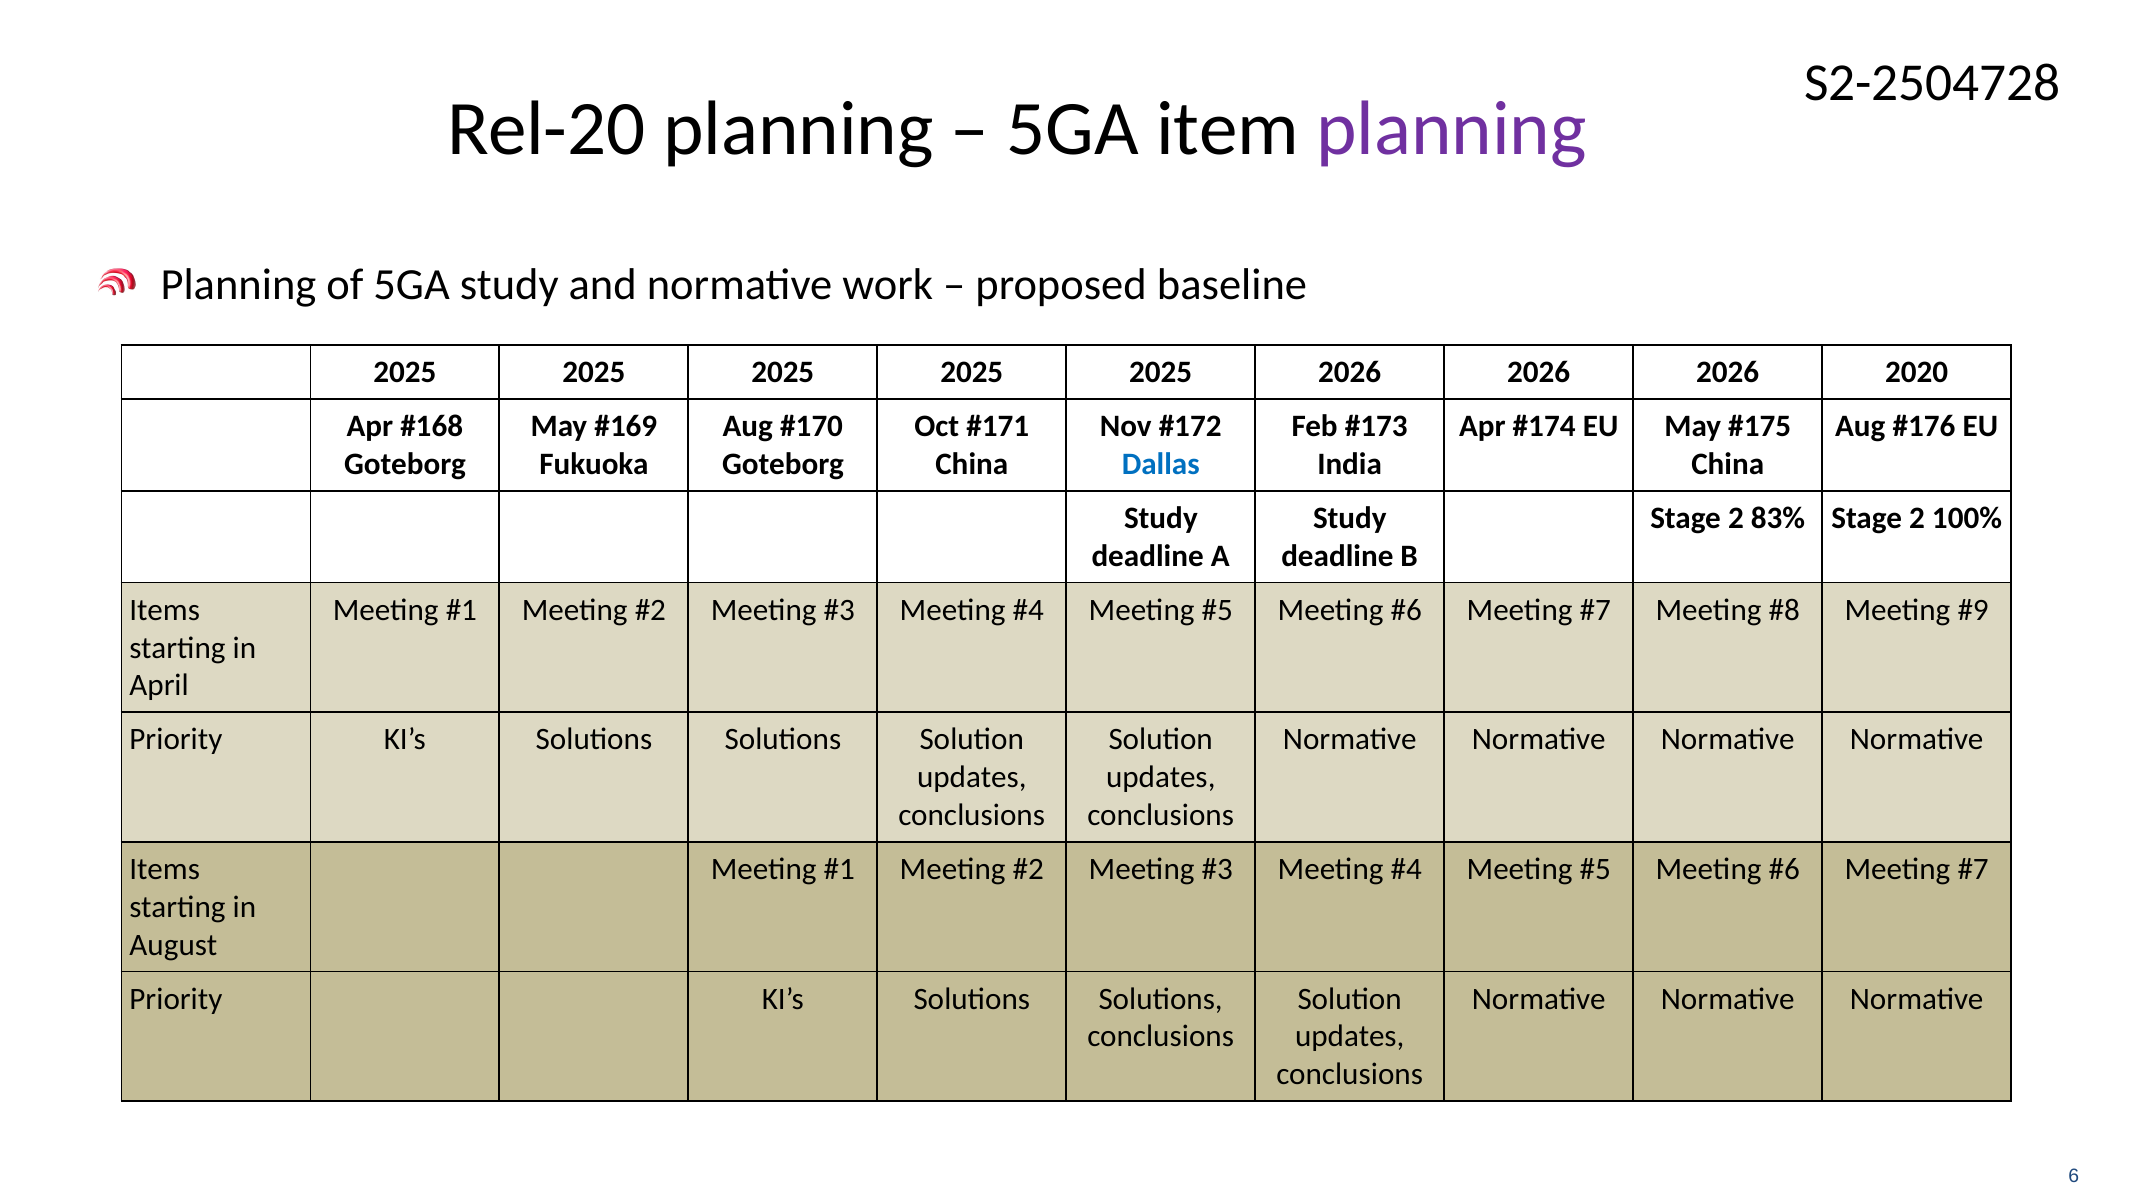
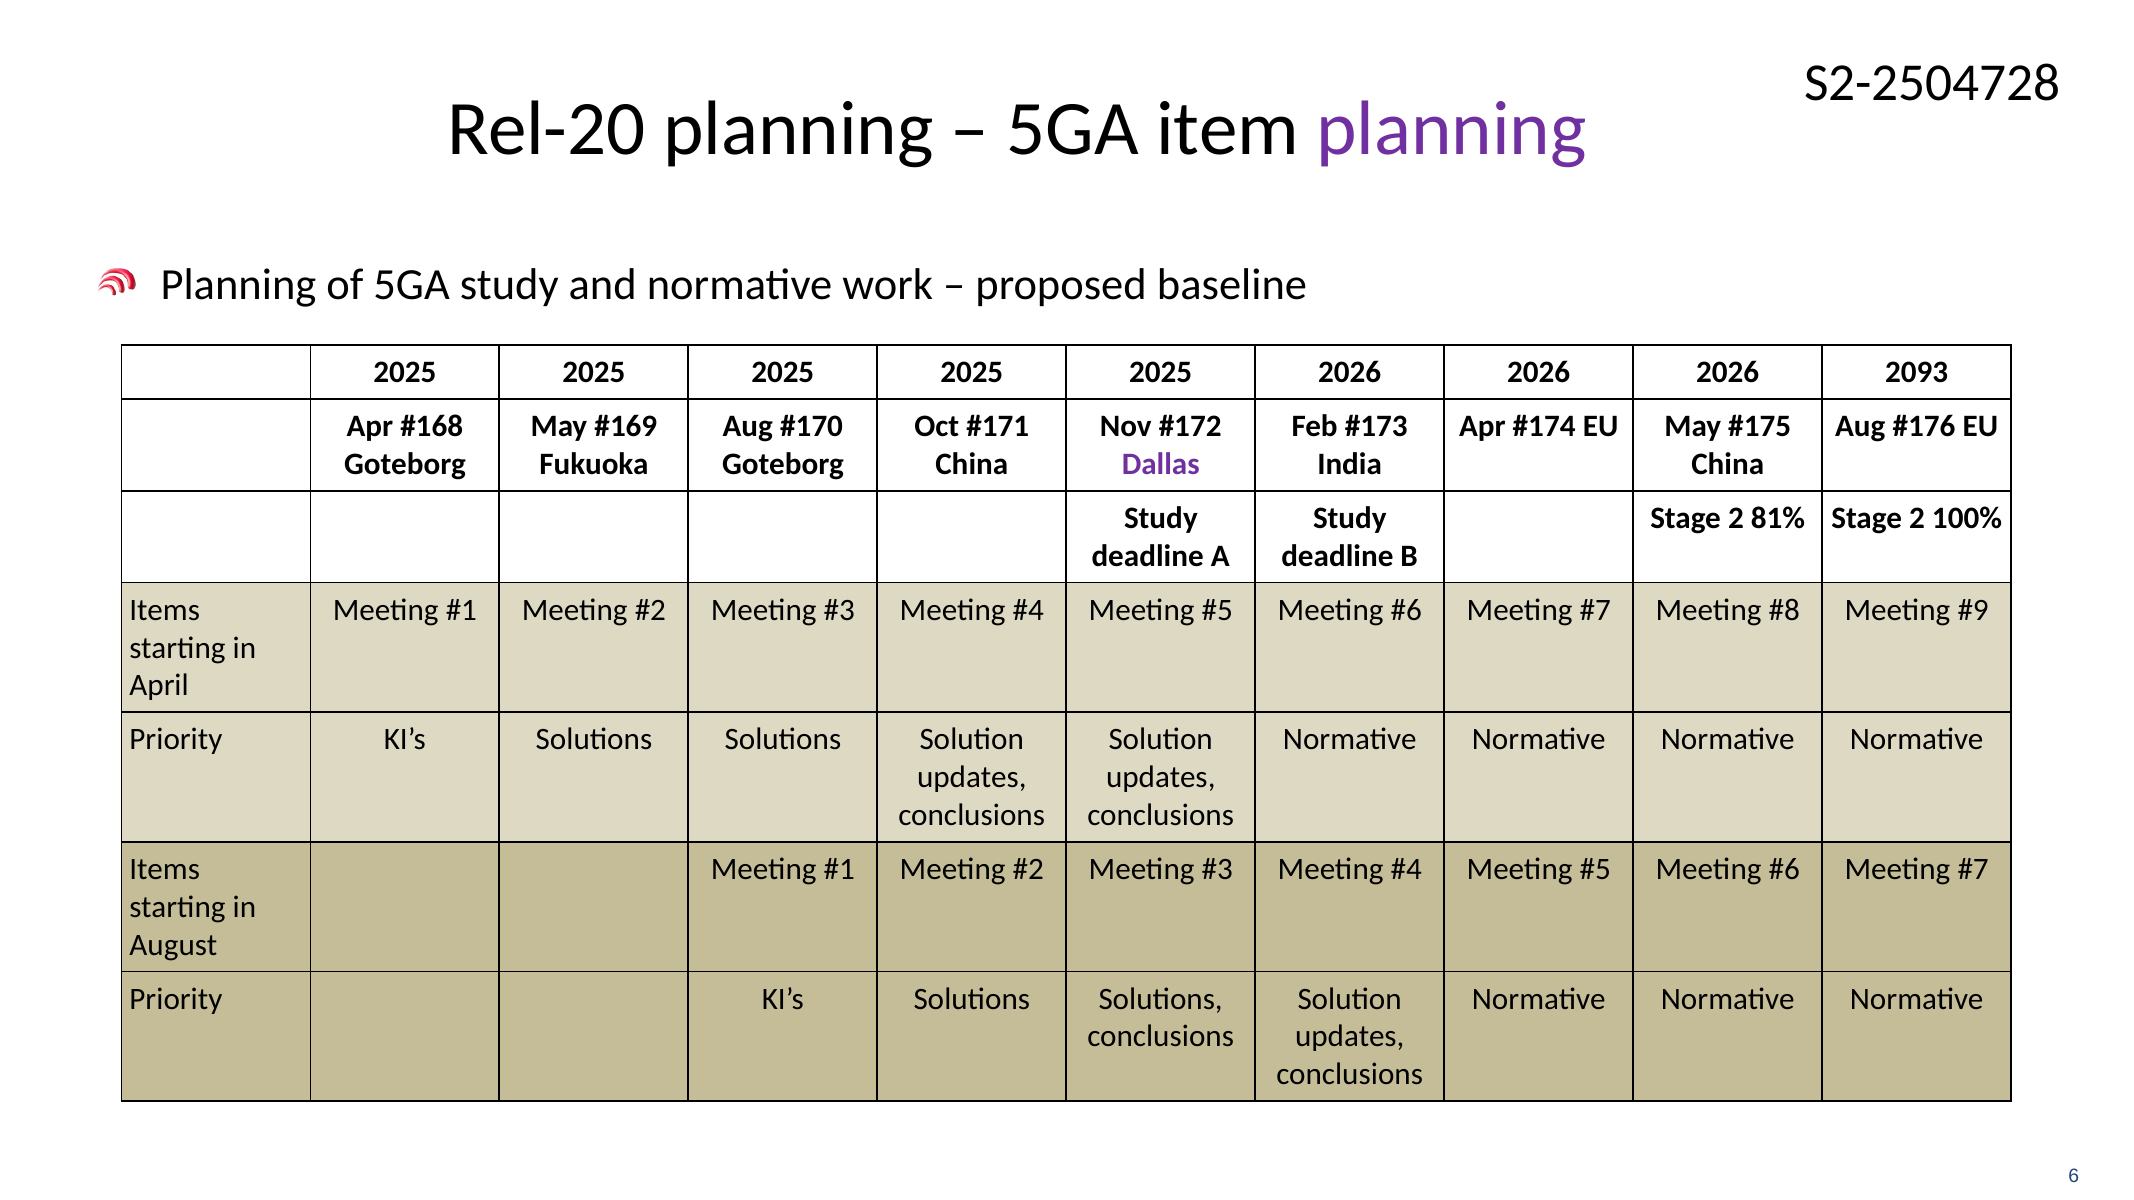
2020: 2020 -> 2093 (1917, 373)
Dallas colour: blue -> purple (1161, 464)
83%: 83% -> 81% (1778, 518)
